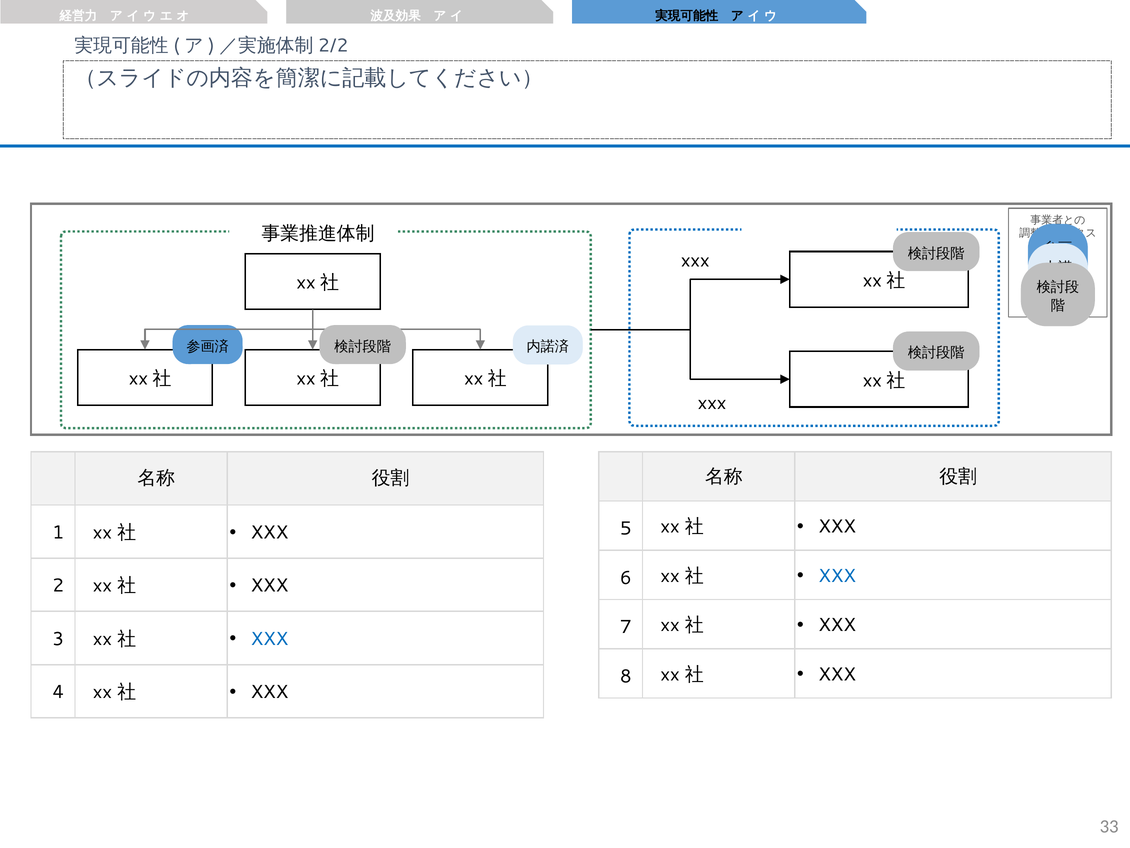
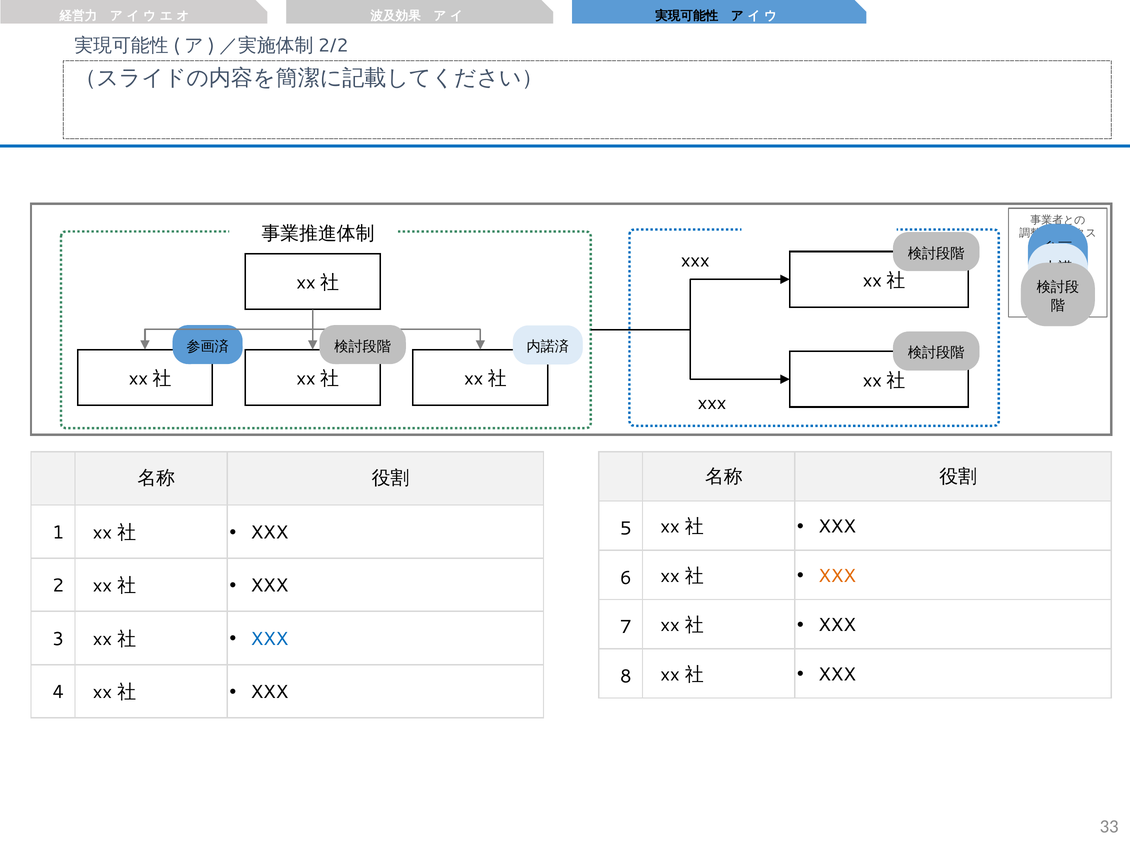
XXX colour: blue -> orange (837, 576)
